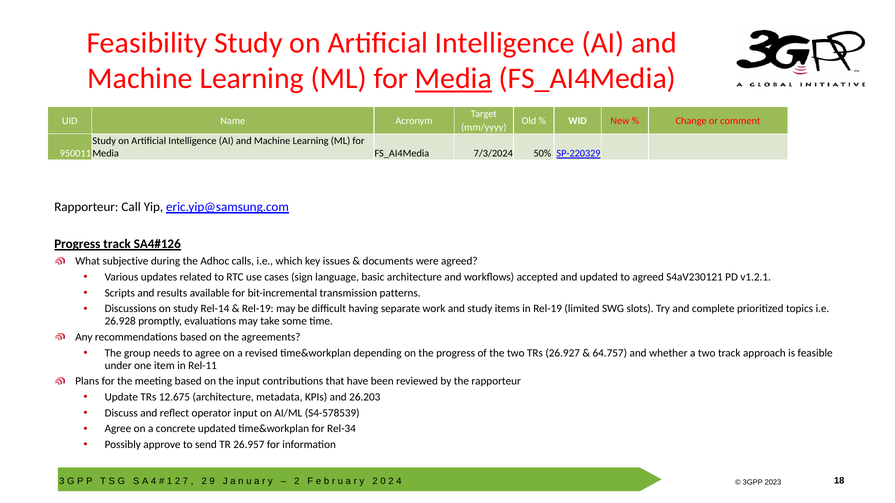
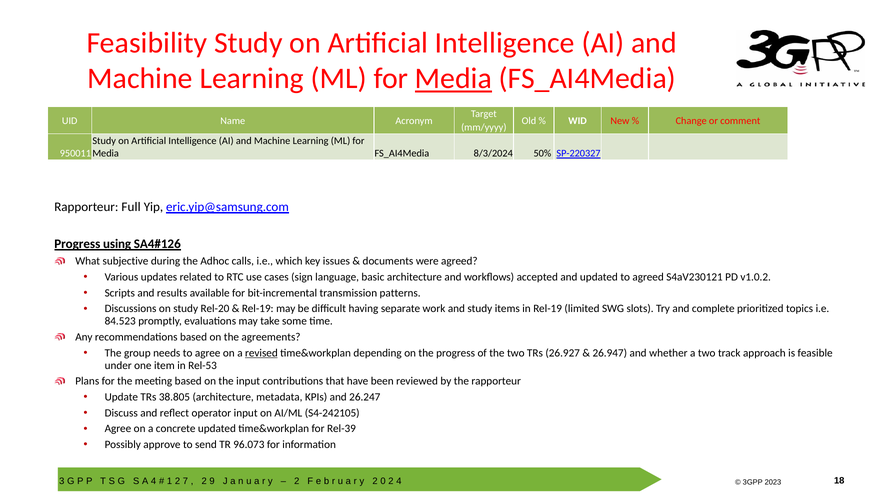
7/3/2024: 7/3/2024 -> 8/3/2024 (493, 154)
SP-220329: SP-220329 -> SP-220327 (578, 154)
Call: Call -> Full (131, 207)
Progress track: track -> using (117, 244)
v1.2.1: v1.2.1 -> v1.0.2 (756, 277)
Rel-14: Rel-14 -> Rel-20 (215, 309)
26.928: 26.928 -> 84.523 (120, 322)
revised underline: none -> present (261, 353)
64.757: 64.757 -> 26.947 (610, 353)
Rel-11: Rel-11 -> Rel-53 (203, 366)
12.675: 12.675 -> 38.805 (174, 397)
26.203: 26.203 -> 26.247 (365, 397)
S4-578539: S4-578539 -> S4-242105 (332, 413)
Rel-34: Rel-34 -> Rel-39 (341, 429)
26.957: 26.957 -> 96.073 (249, 445)
